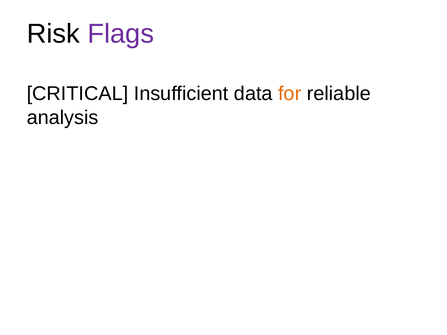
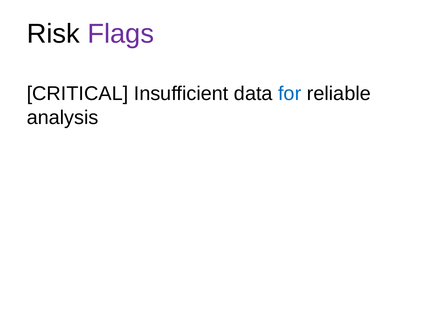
for colour: orange -> blue (290, 94)
